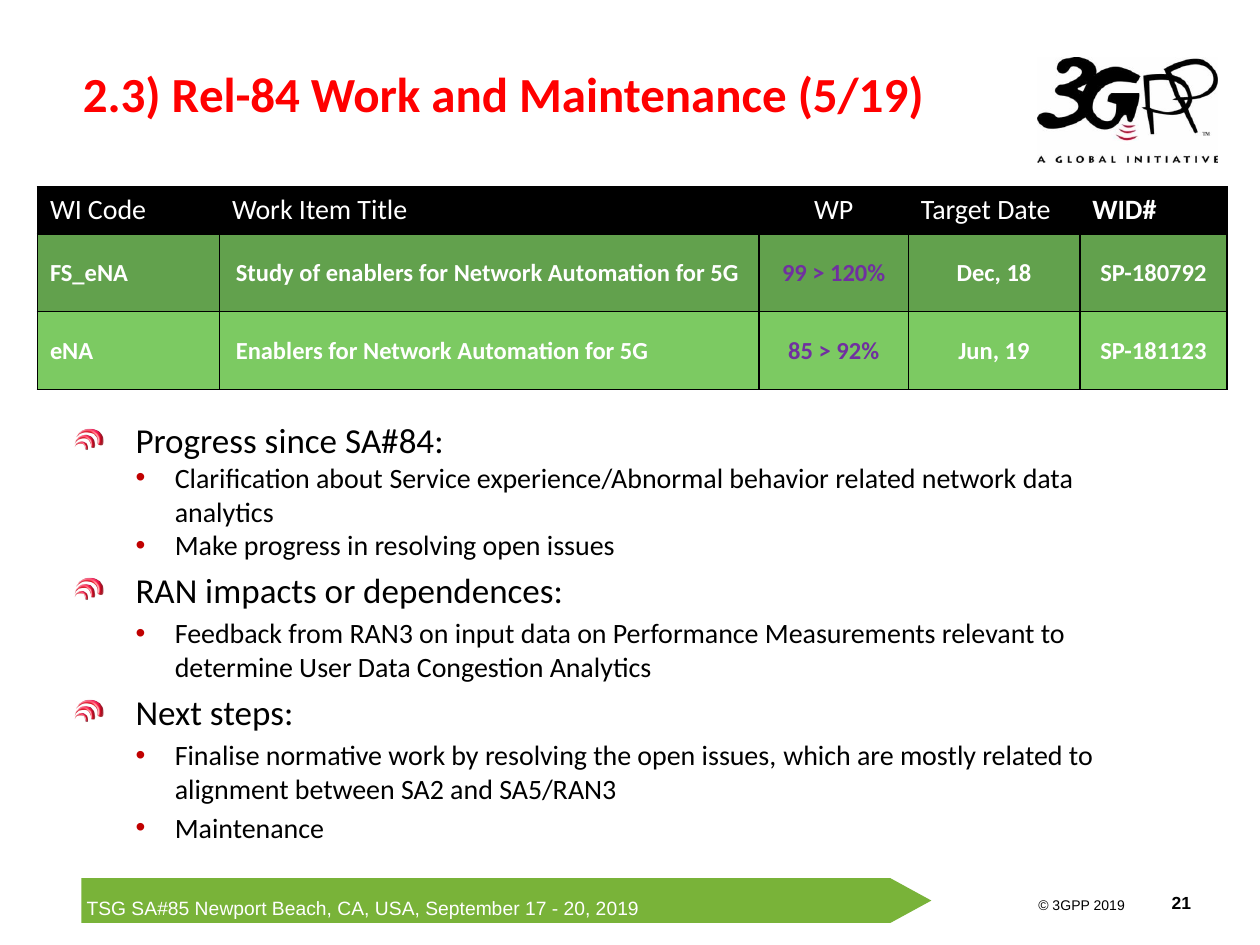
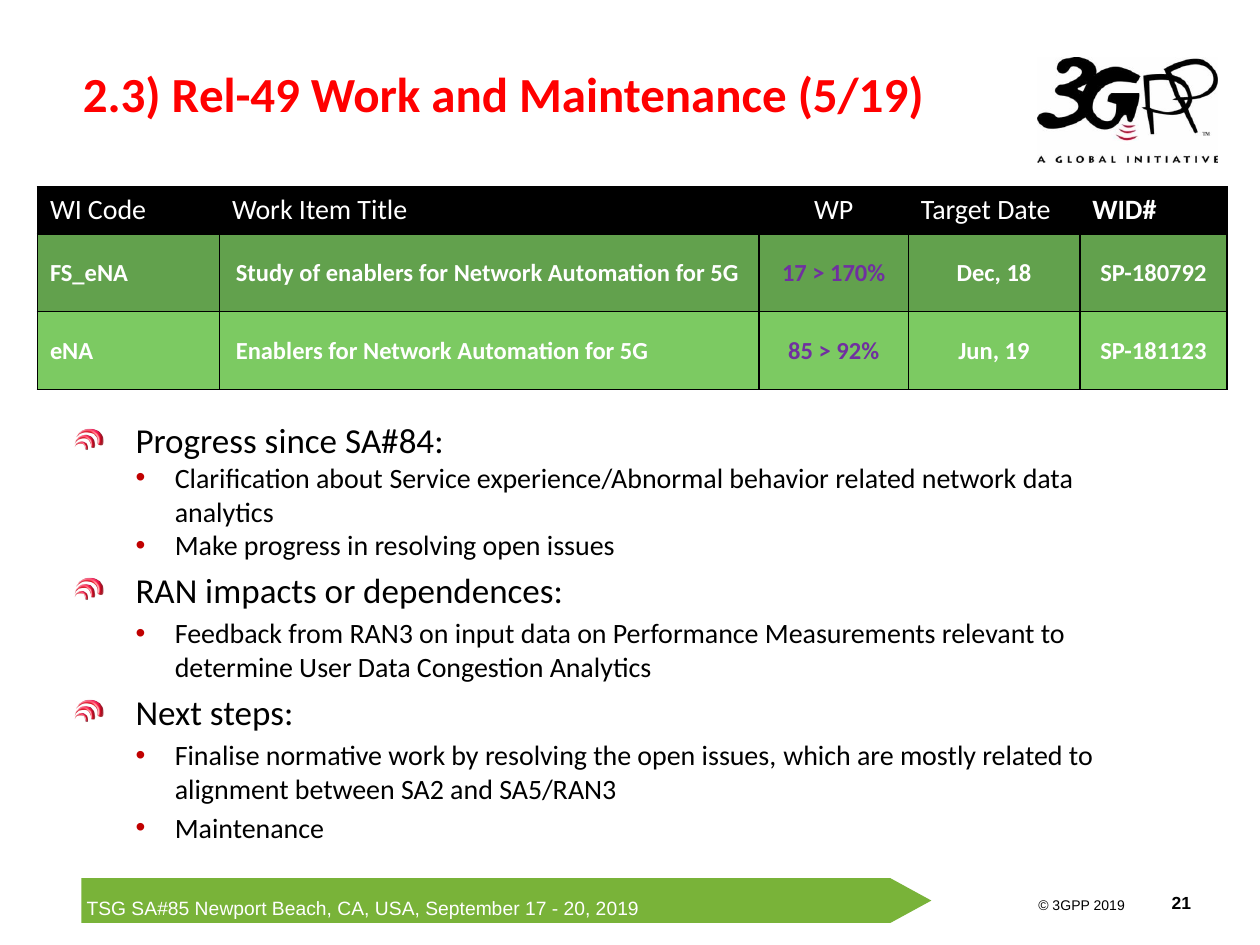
Rel-84: Rel-84 -> Rel-49 (236, 96)
5G 99: 99 -> 17 (794, 273)
120%: 120% -> 170% (858, 273)
